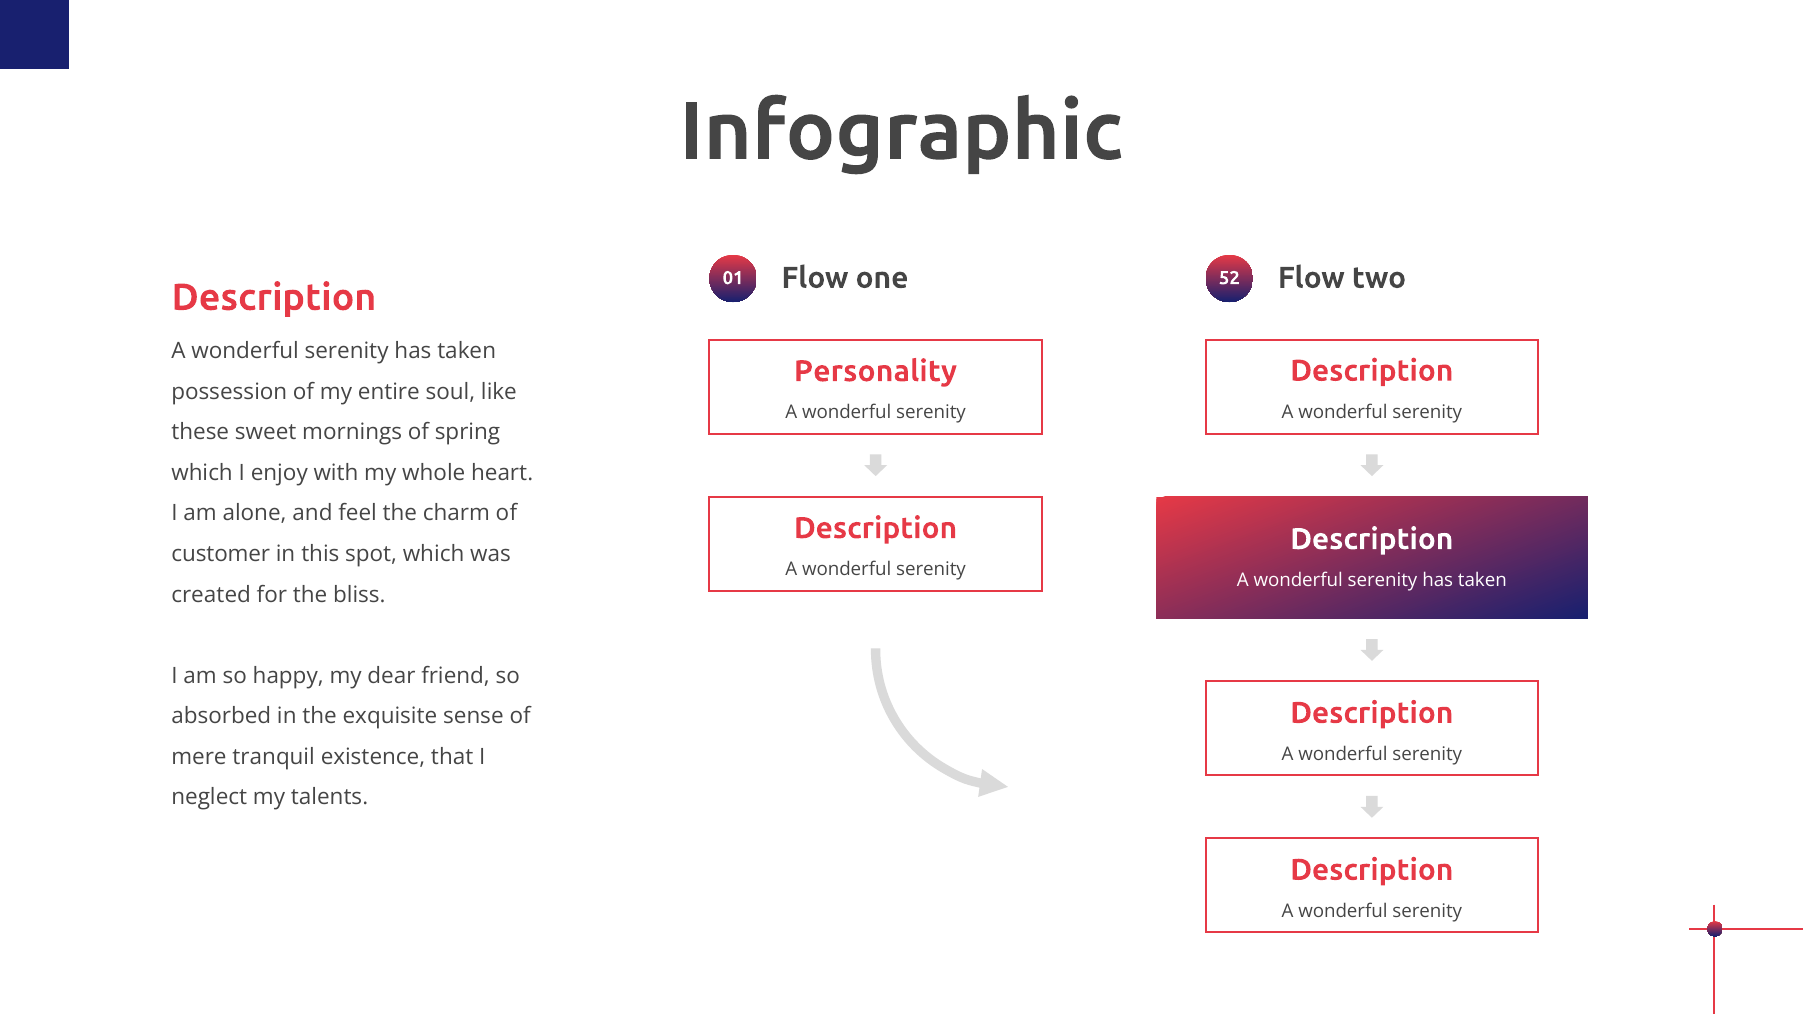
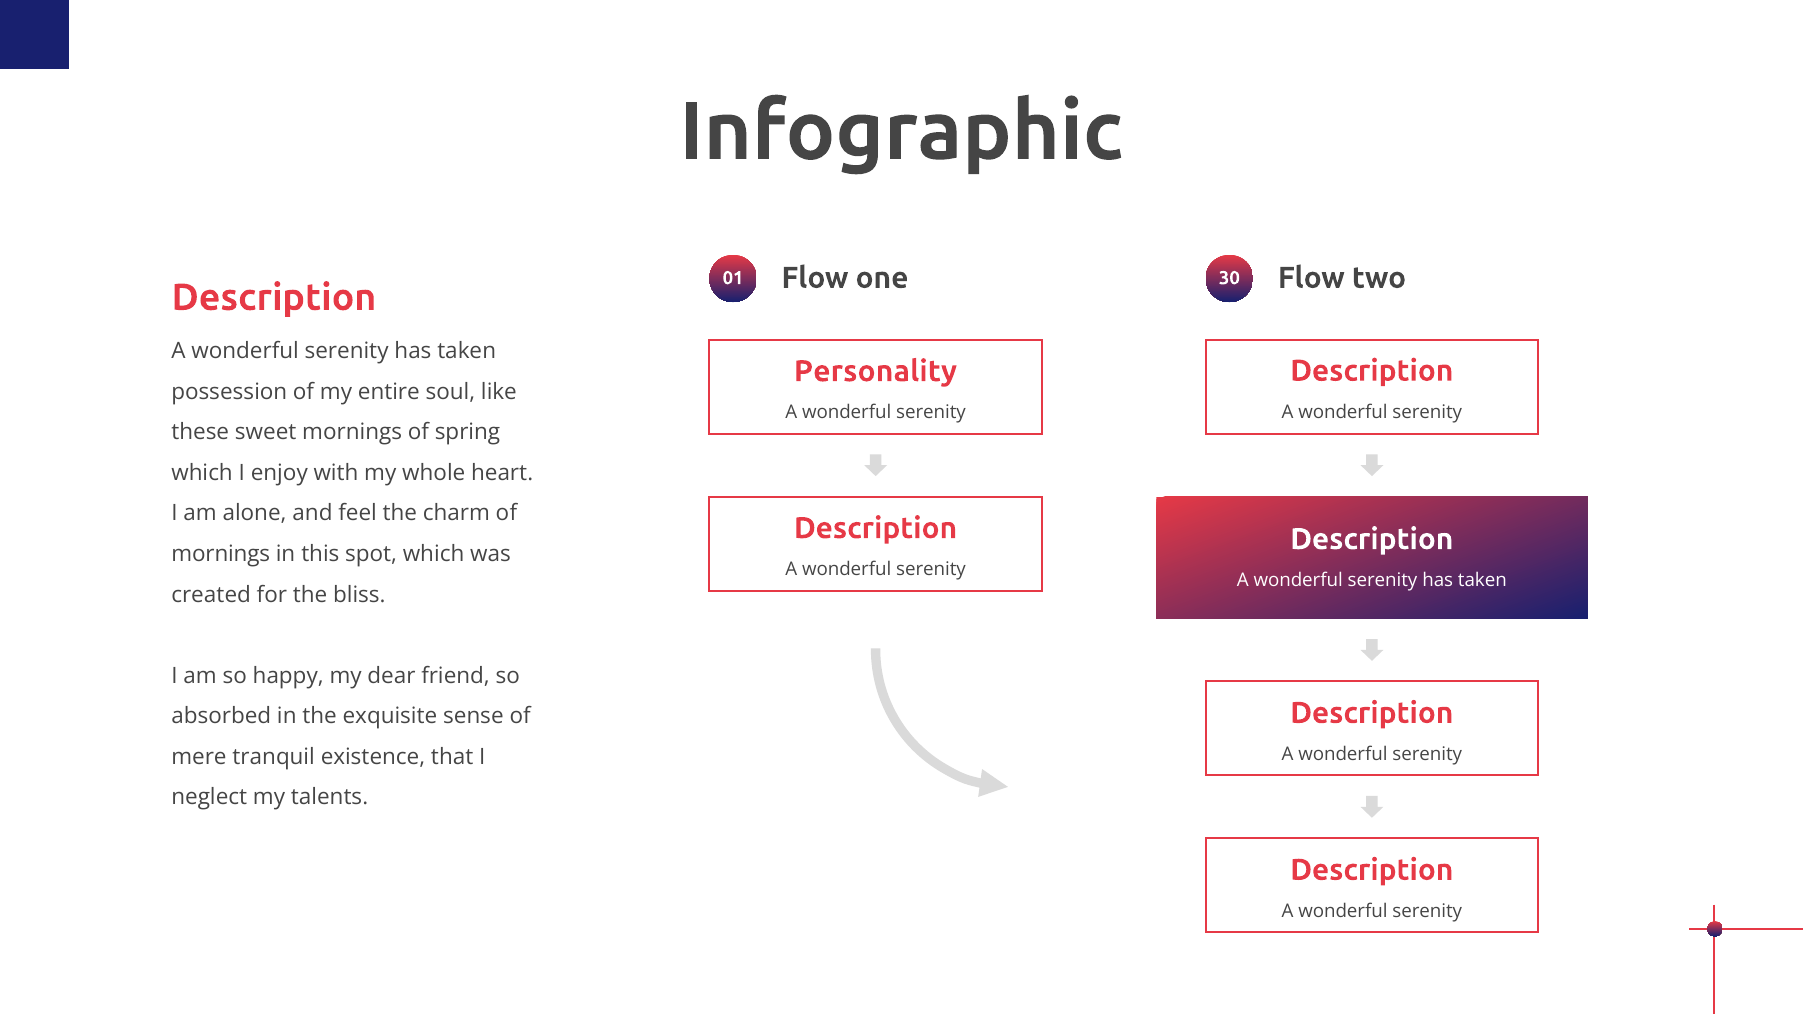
52: 52 -> 30 (1229, 278)
customer: customer -> mornings (221, 554)
